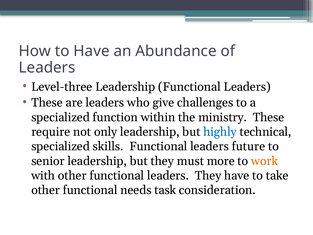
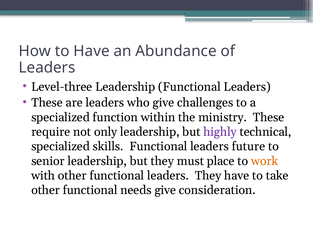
highly colour: blue -> purple (220, 132)
more: more -> place (221, 161)
needs task: task -> give (165, 190)
